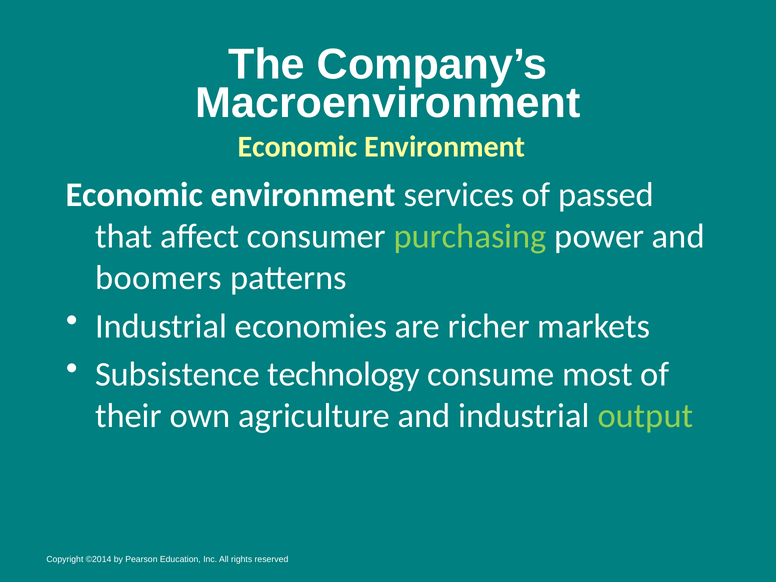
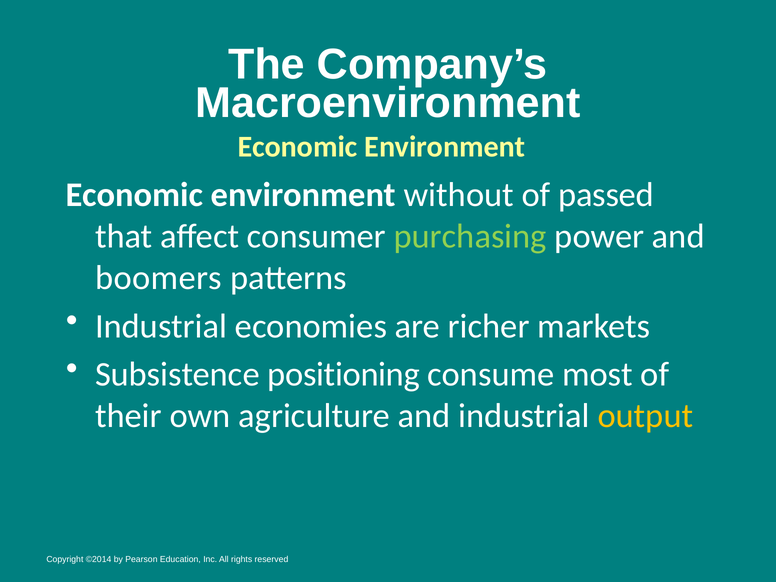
services: services -> without (459, 195)
technology: technology -> positioning (344, 375)
output colour: light green -> yellow (645, 416)
